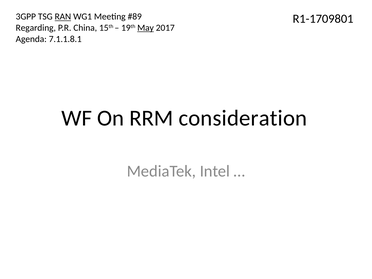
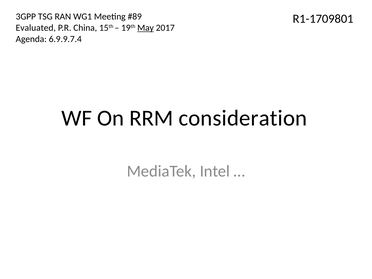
RAN underline: present -> none (63, 17)
Regarding: Regarding -> Evaluated (36, 28)
7.1.1.8.1: 7.1.1.8.1 -> 6.9.9.7.4 (65, 39)
